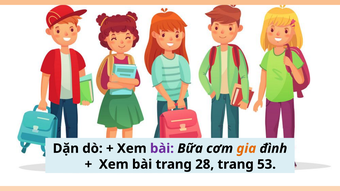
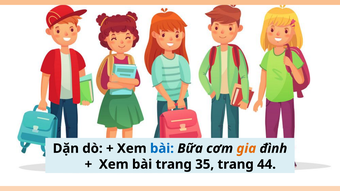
bài colour: purple -> blue (162, 149)
28: 28 -> 35 (205, 165)
53: 53 -> 44 (267, 165)
